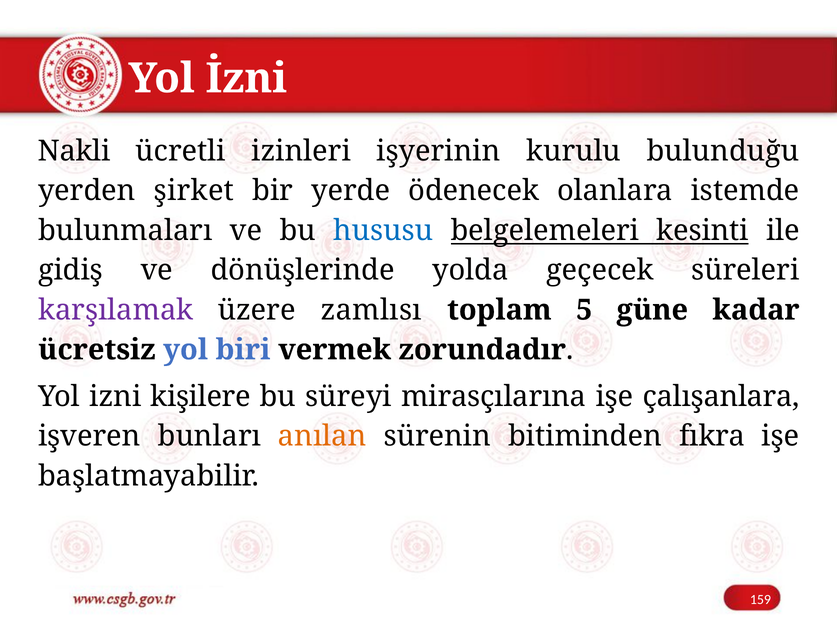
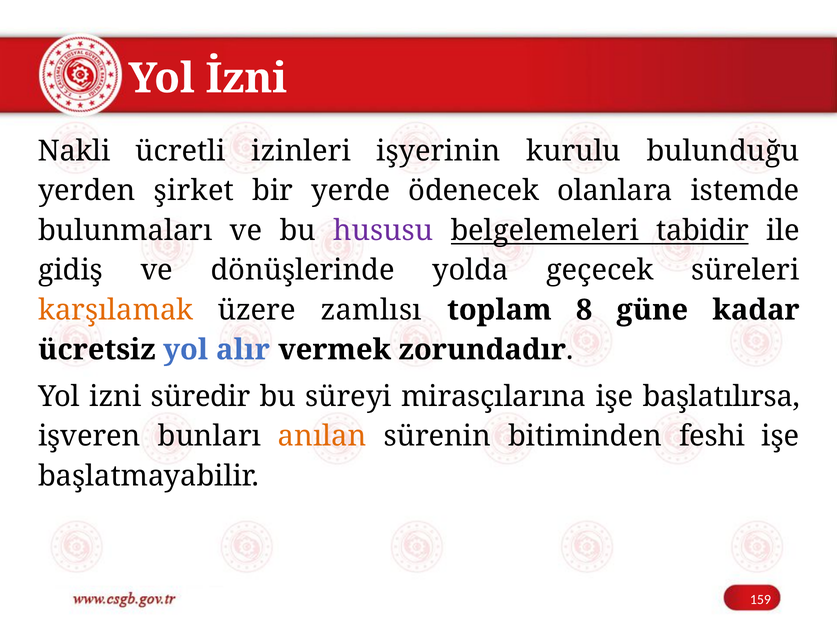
hususu colour: blue -> purple (383, 230)
kesinti: kesinti -> tabidir (703, 230)
karşılamak colour: purple -> orange (116, 310)
5: 5 -> 8 (584, 310)
biri: biri -> alır (243, 350)
kişilere: kişilere -> süredir (201, 396)
çalışanlara: çalışanlara -> başlatılırsa (721, 396)
fıkra: fıkra -> feshi (712, 436)
